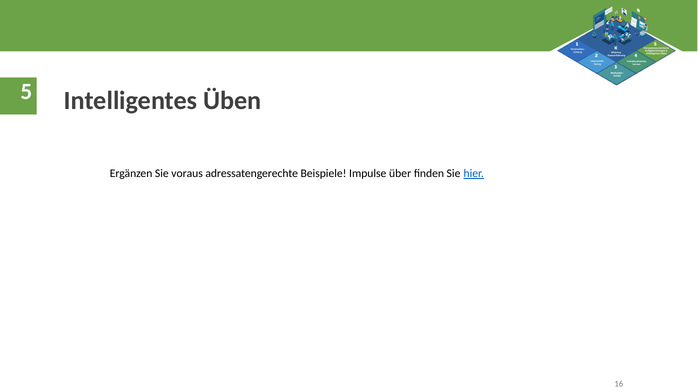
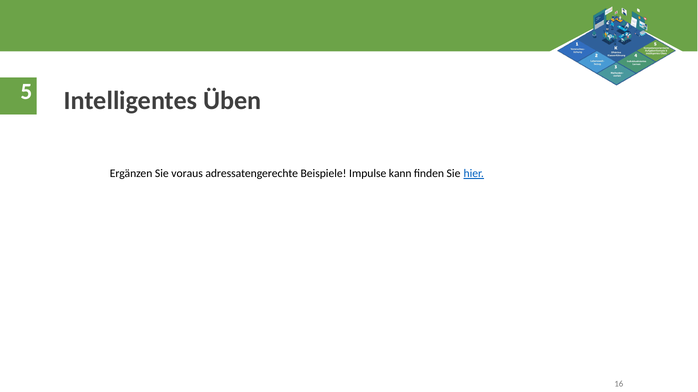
über: über -> kann (400, 174)
